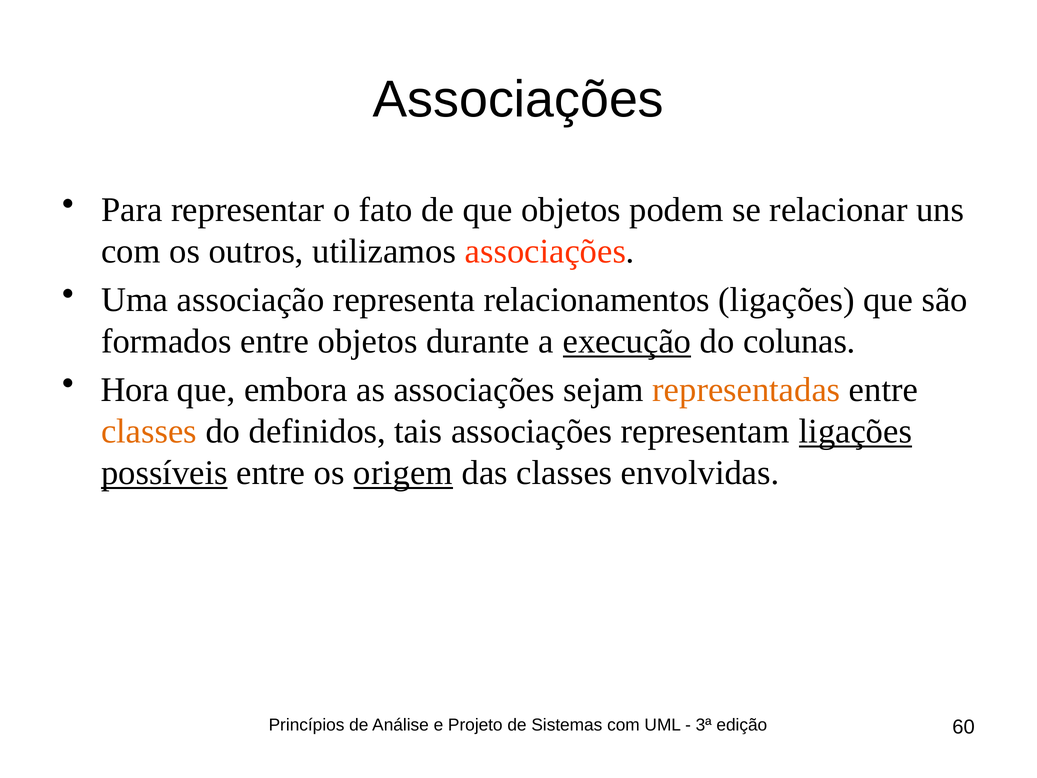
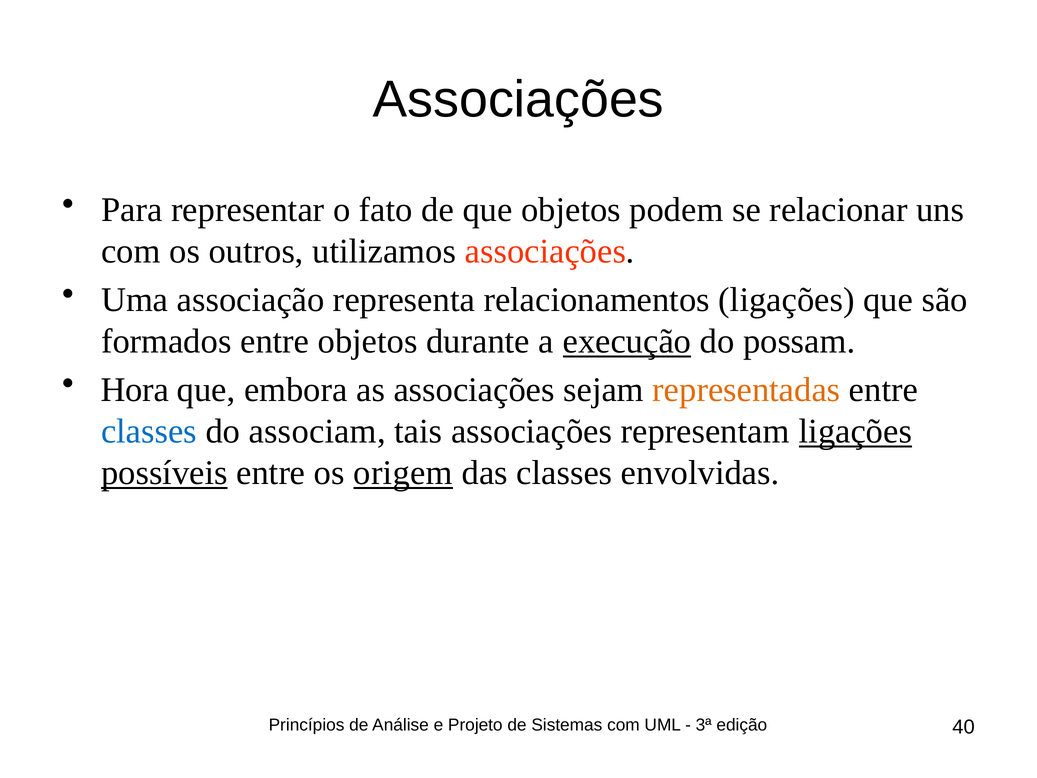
colunas: colunas -> possam (799, 341)
classes colour: orange -> blue (149, 431)
definidos: definidos -> associam (317, 431)
60: 60 -> 40 (964, 727)
